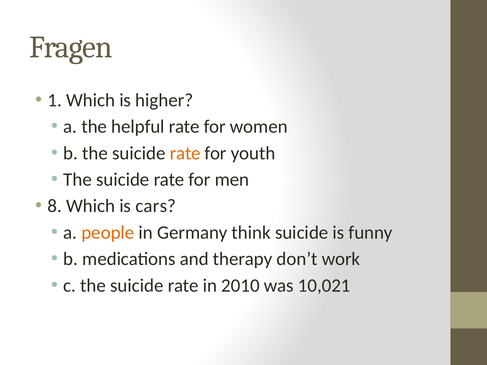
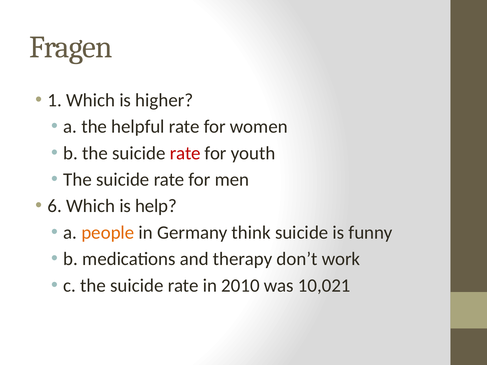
rate colour: orange -> red (185, 153)
8: 8 -> 6 (55, 206)
cars: cars -> help (156, 206)
